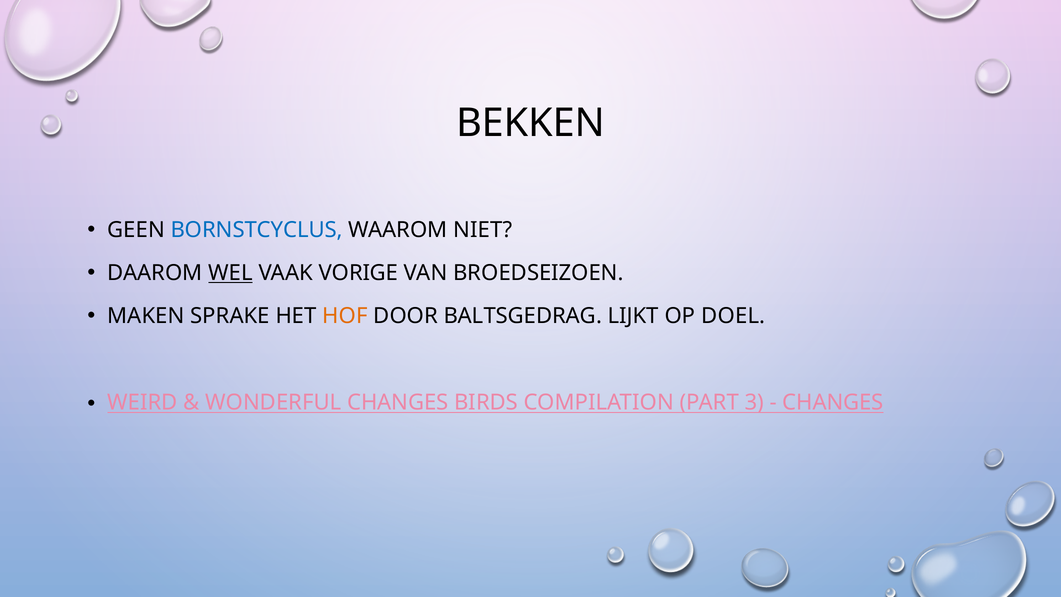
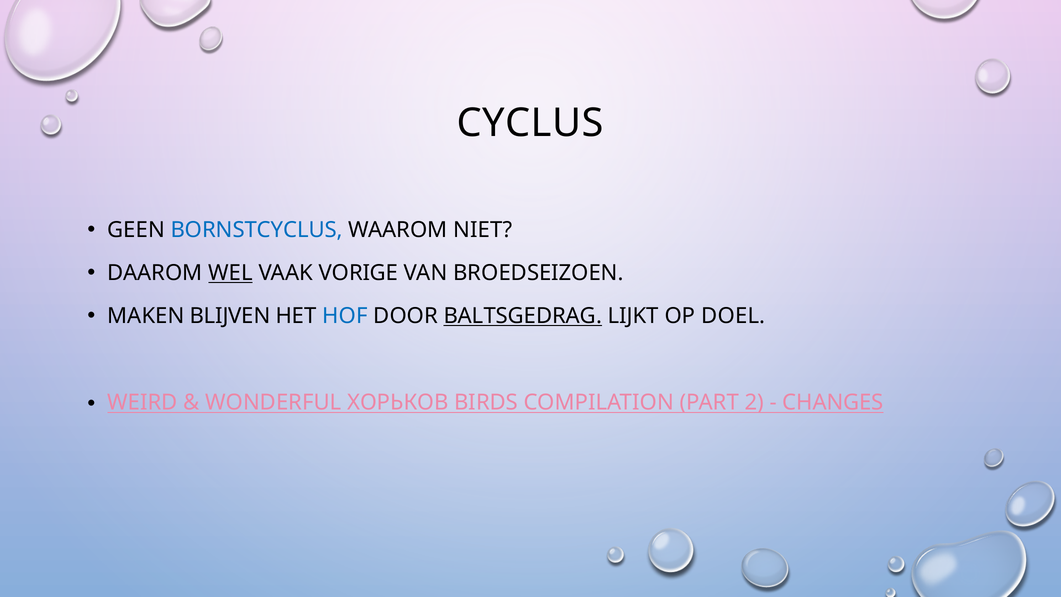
BEKKEN: BEKKEN -> CYCLUS (530, 123)
SPRAKE: SPRAKE -> BLIJVEN (230, 316)
HOF colour: orange -> blue (345, 316)
BALTSGEDRAG underline: none -> present (523, 316)
WONDERFUL CHANGES: CHANGES -> ХОРЬКОВ (398, 402)
3: 3 -> 2 (754, 402)
